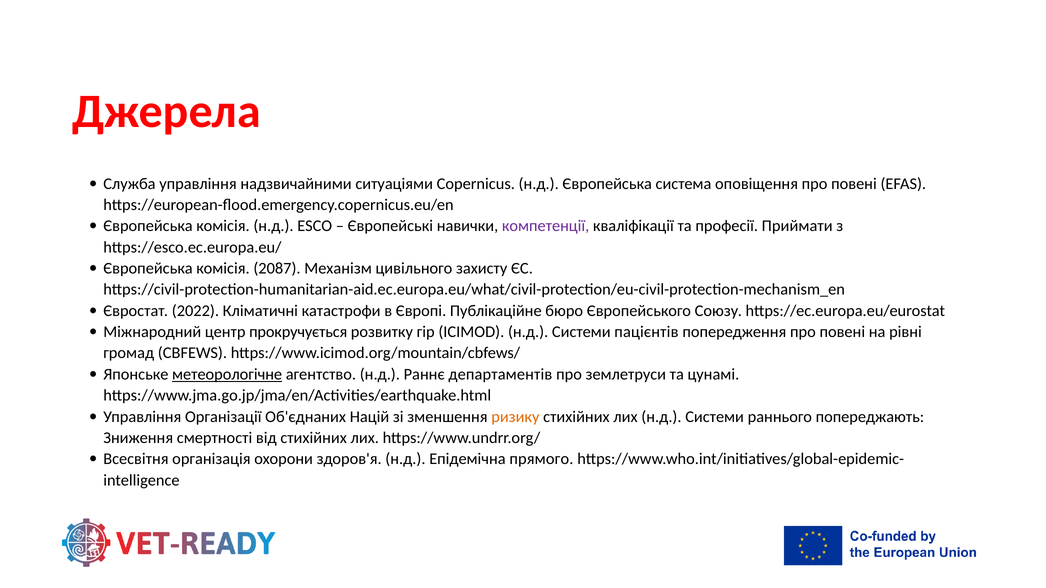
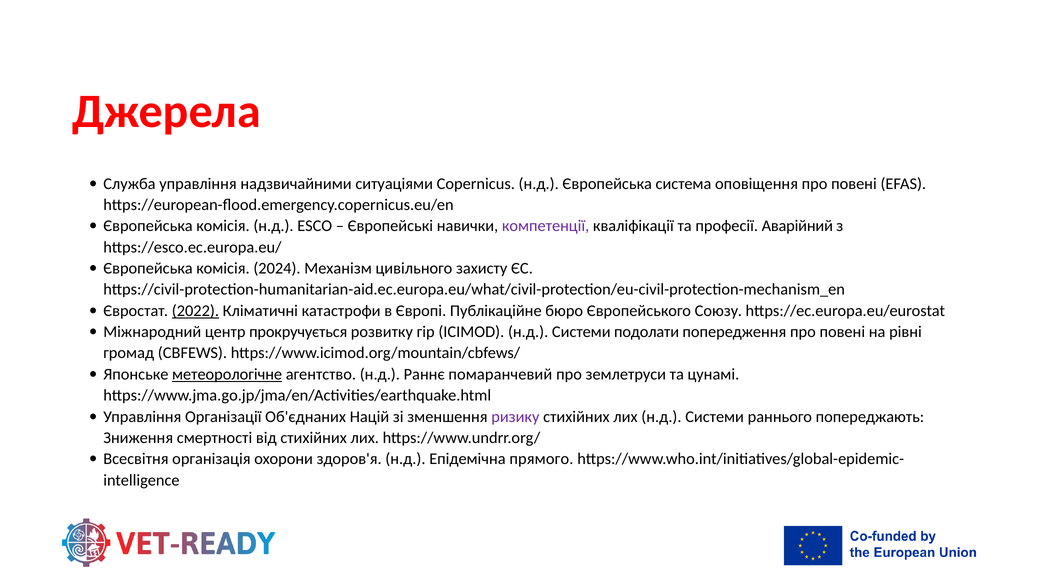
Приймати: Приймати -> Аварійний (797, 226)
2087: 2087 -> 2024 (277, 269)
2022 underline: none -> present (195, 311)
пацієнтів: пацієнтів -> подолати (647, 332)
департаментів: департаментів -> помаранчевий (500, 375)
ризику colour: orange -> purple (515, 417)
